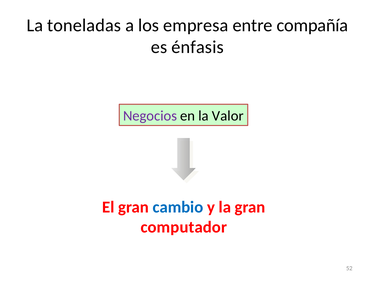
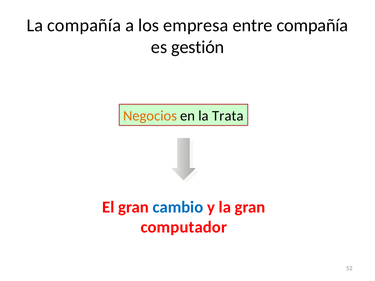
La toneladas: toneladas -> compañía (84, 25)
énfasis: énfasis -> gestión (198, 47)
Negocios colour: purple -> orange (150, 116)
Valor: Valor -> Trata (228, 116)
